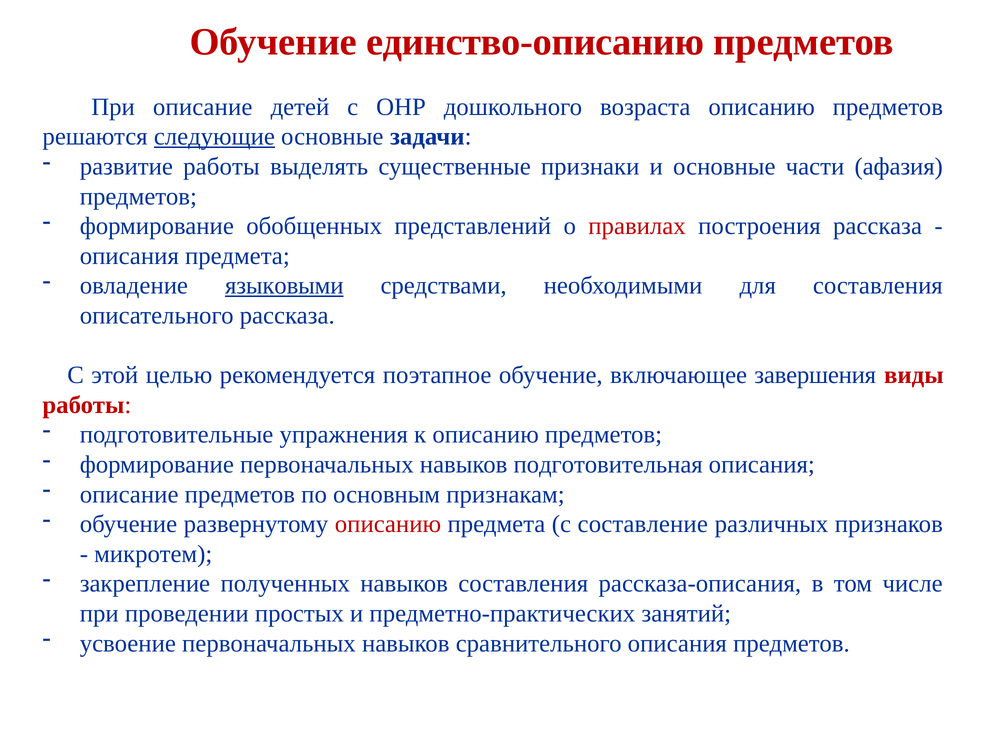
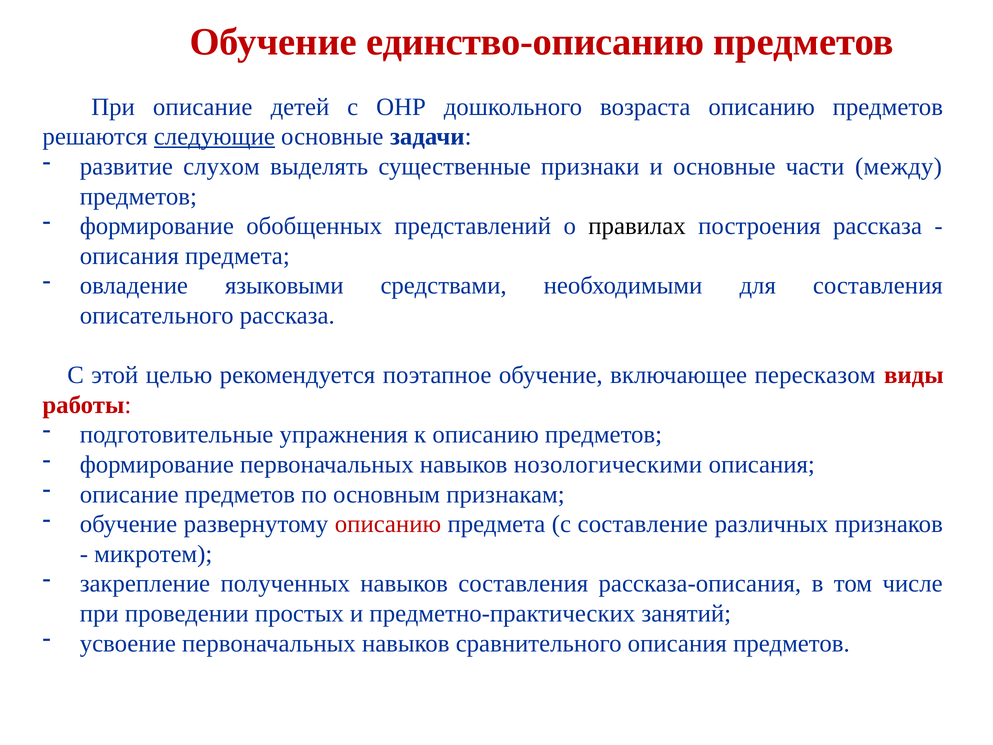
развитие работы: работы -> слухом (221, 166)
афазия: афазия -> между (898, 166)
правилах colour: red -> black (637, 226)
языковыми underline: present -> none (284, 286)
завершения: завершения -> пересказом (815, 375)
подготовительная: подготовительная -> нозологическими (608, 464)
